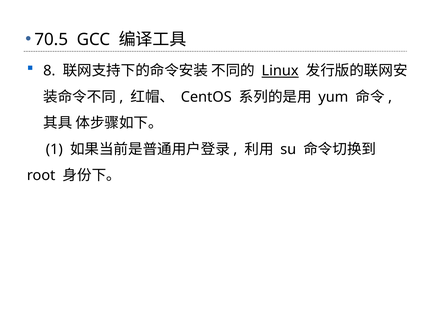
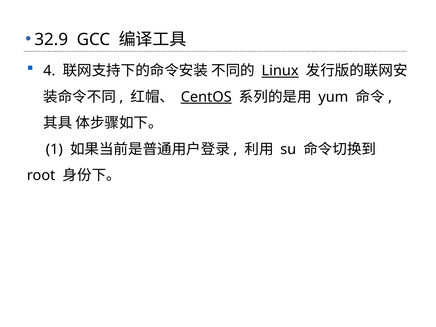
70.5: 70.5 -> 32.9 (51, 39)
8: 8 -> 4 (49, 71)
CentOS underline: none -> present (206, 97)
